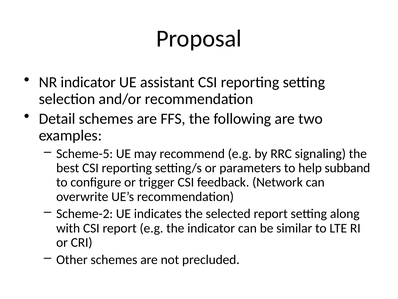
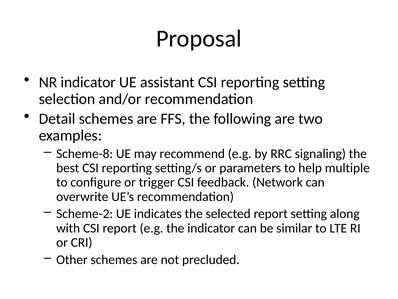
Scheme-5: Scheme-5 -> Scheme-8 (85, 153)
subband: subband -> multiple (347, 168)
